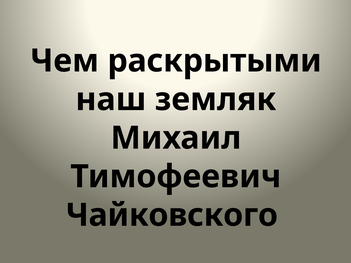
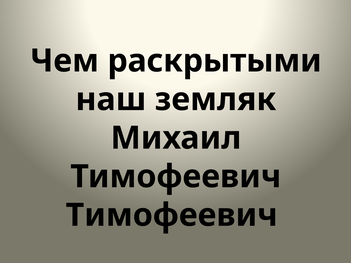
Чайковского: Чайковского -> Тимофеевич (172, 215)
